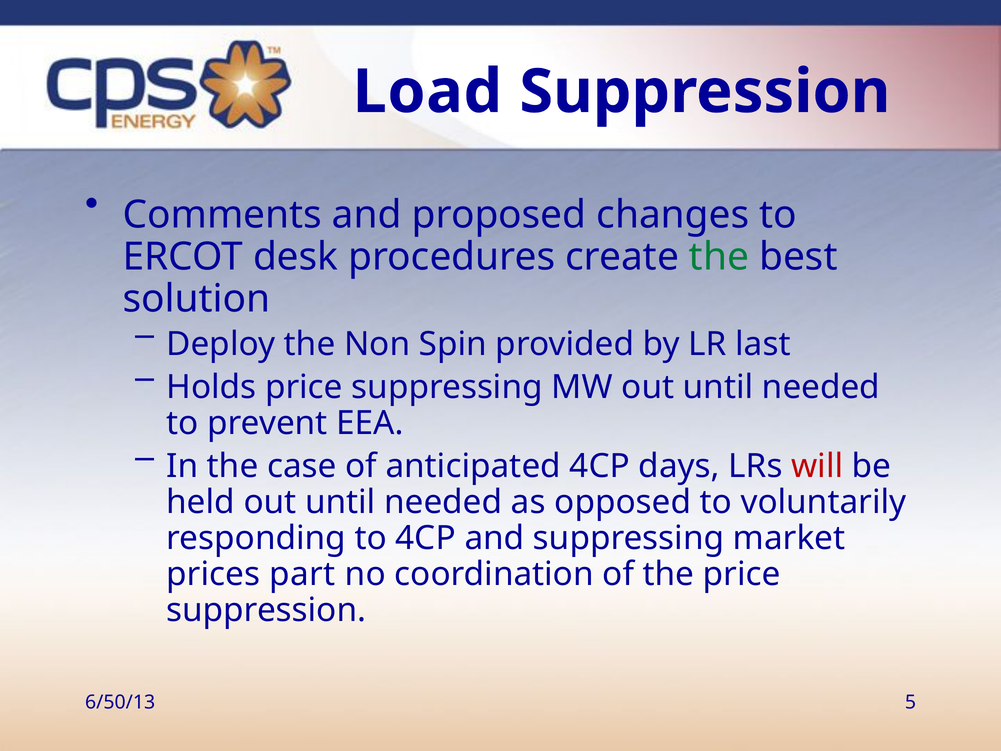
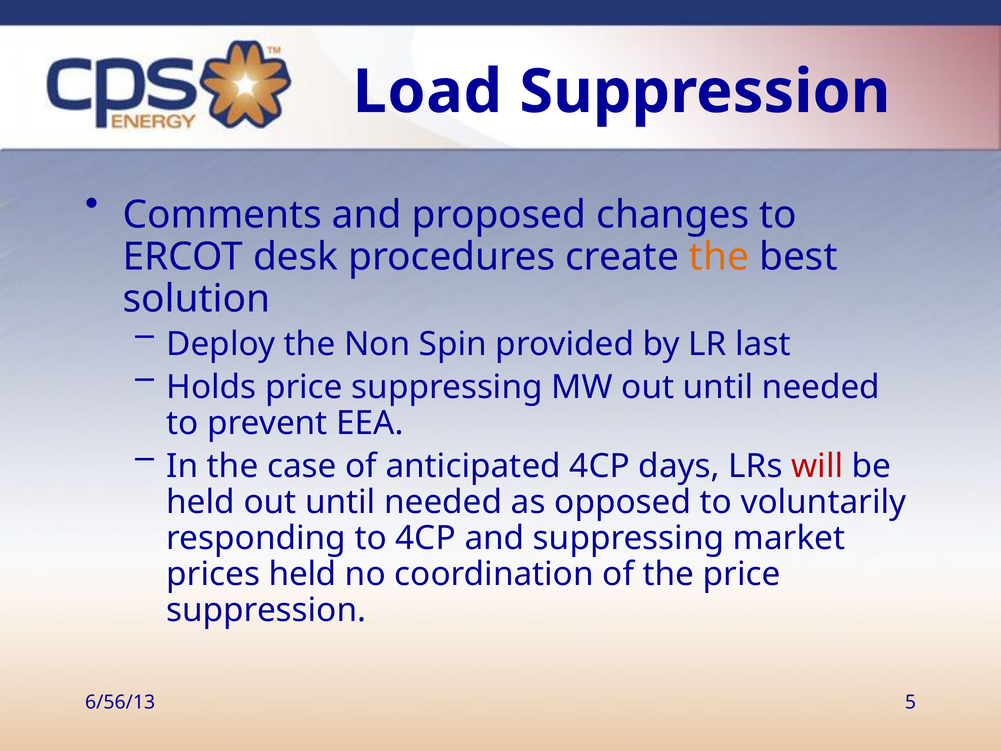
the colour: green -> orange (719, 257)
prices part: part -> held (303, 574)
6/50/13: 6/50/13 -> 6/56/13 (120, 702)
